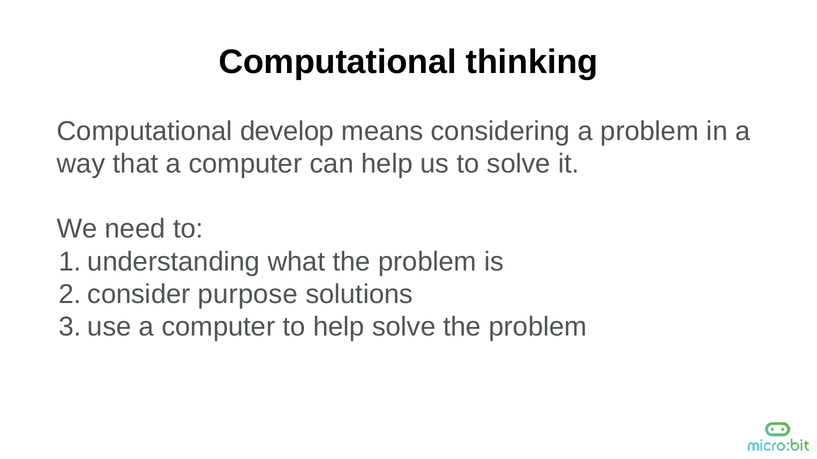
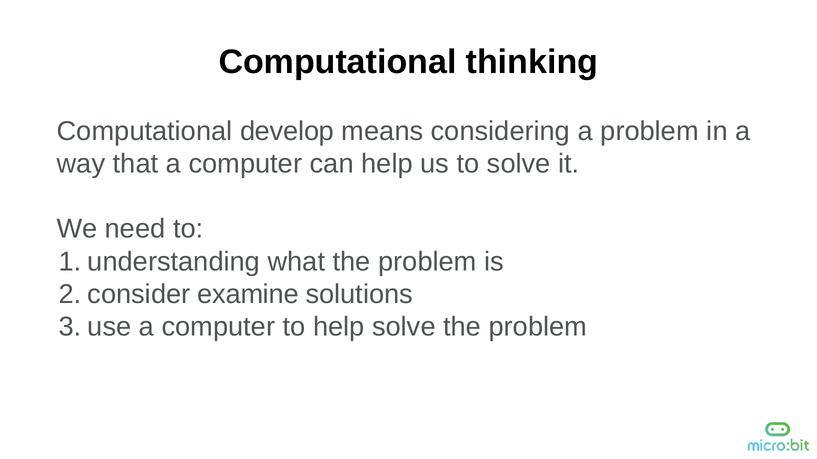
purpose: purpose -> examine (248, 295)
